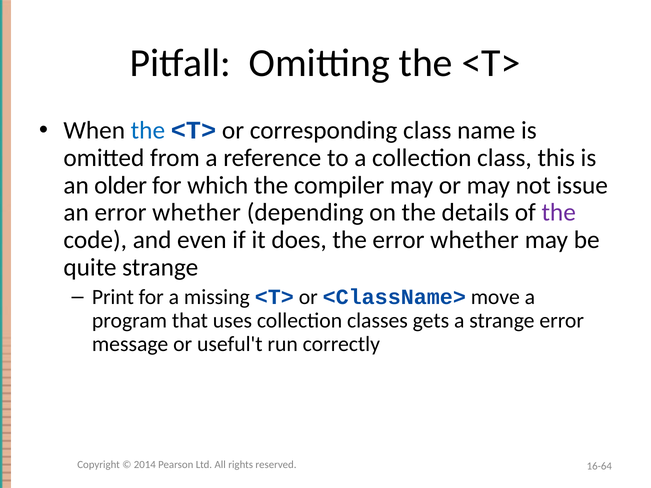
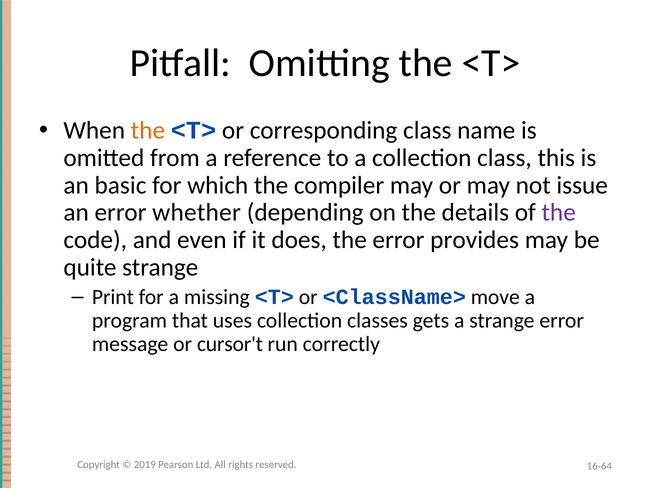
the colour: blue -> orange (148, 131)
older: older -> basic (120, 185)
the error whether: whether -> provides (475, 240)
useful't: useful't -> cursor't (230, 344)
2014: 2014 -> 2019 (145, 465)
